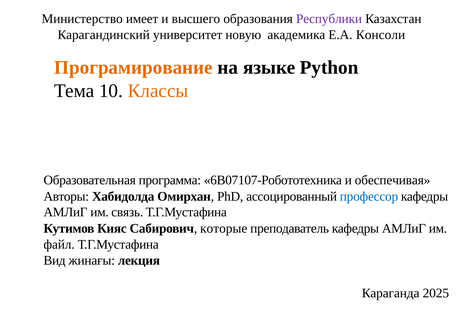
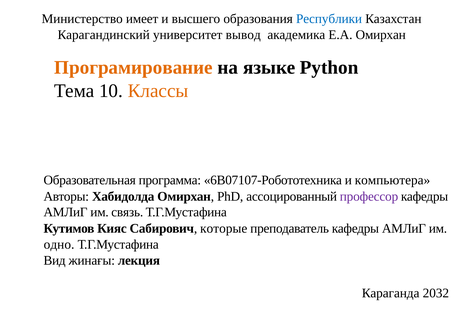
Республики colour: purple -> blue (329, 19)
новую: новую -> вывод (243, 35)
Е.А Консоли: Консоли -> Омирхан (381, 35)
обеспечивая: обеспечивая -> компьютера (392, 180)
профессор colour: blue -> purple (369, 196)
файл: файл -> одно (59, 244)
2025: 2025 -> 2032 (436, 292)
